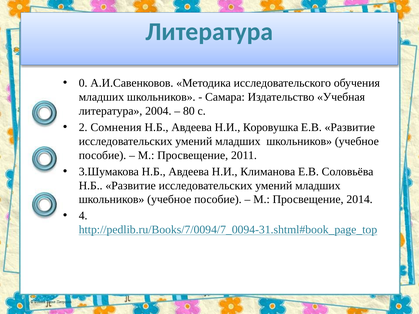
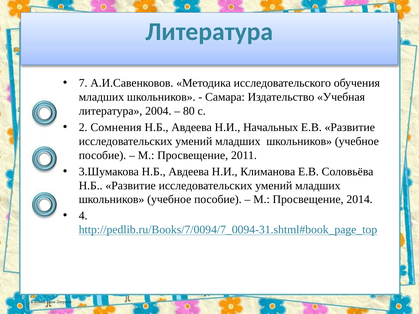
0: 0 -> 7 (83, 83)
Коровушка: Коровушка -> Начальных (271, 127)
